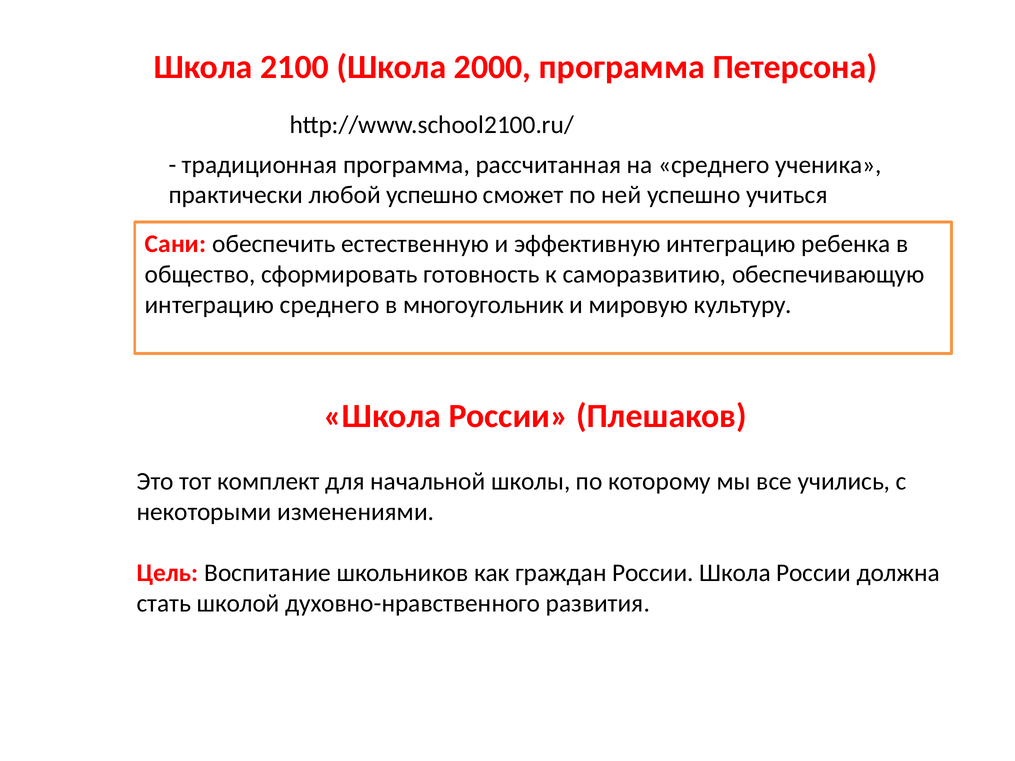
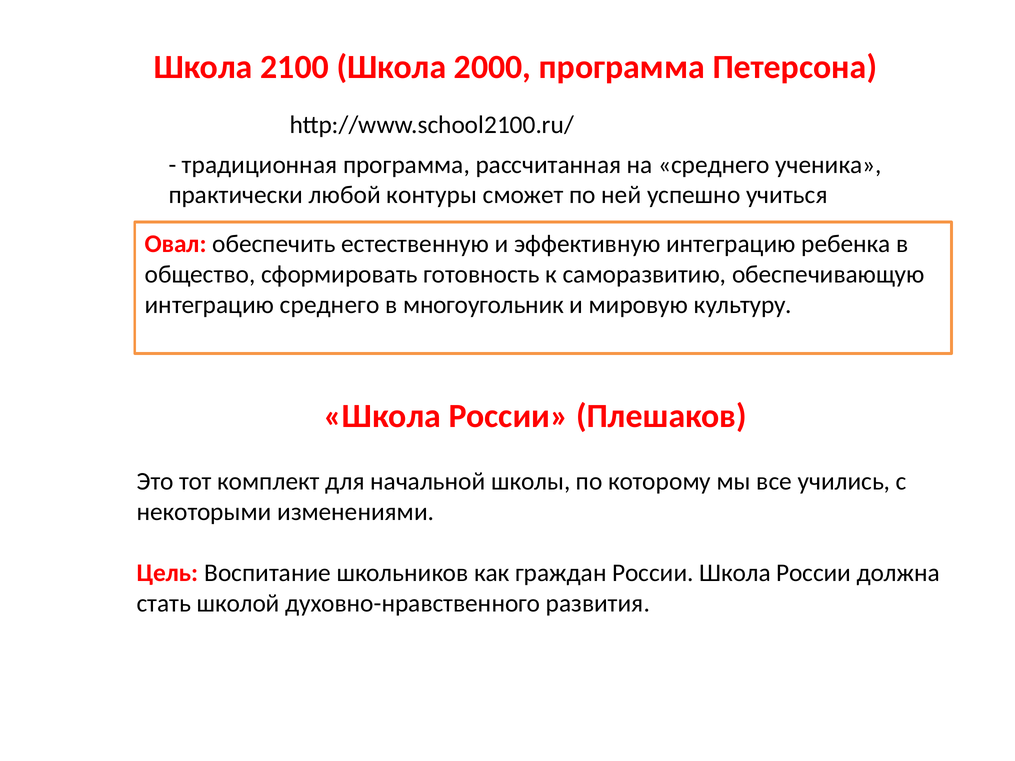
любой успешно: успешно -> контуры (432, 195)
Сани: Сани -> Овал (176, 244)
